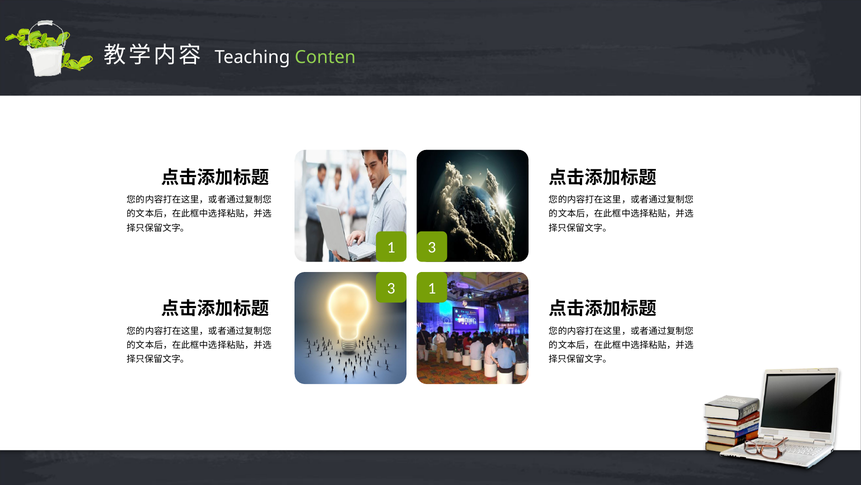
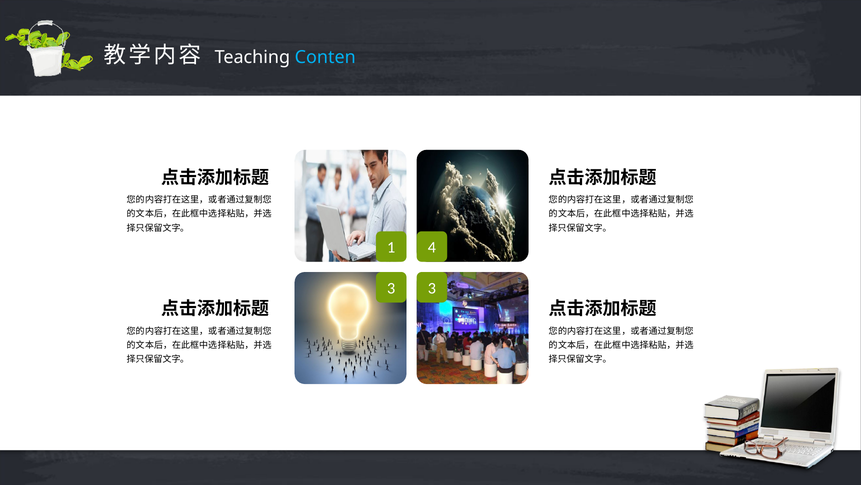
Conten colour: light green -> light blue (325, 57)
1 3: 3 -> 4 (432, 247)
3 1: 1 -> 3 (432, 288)
